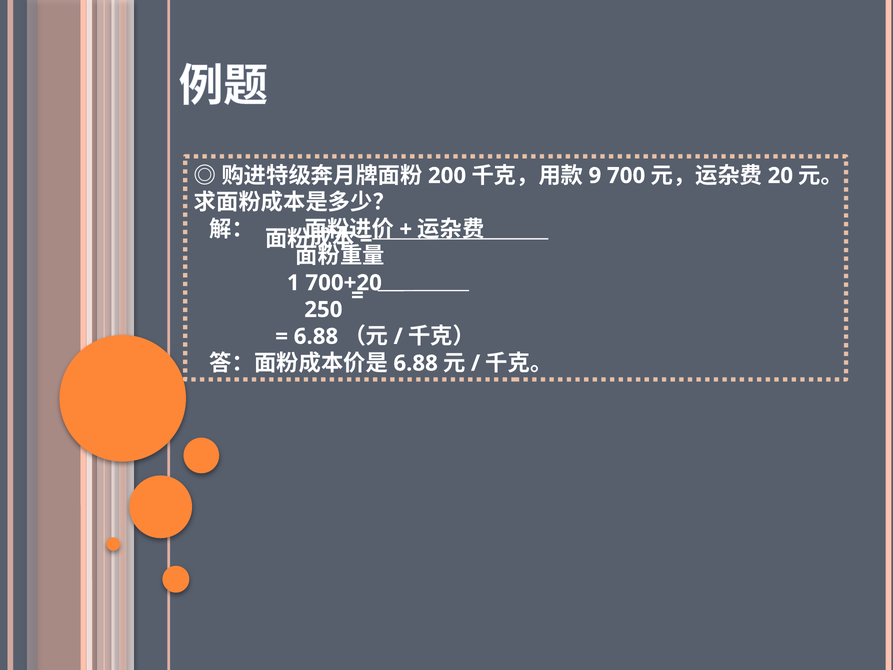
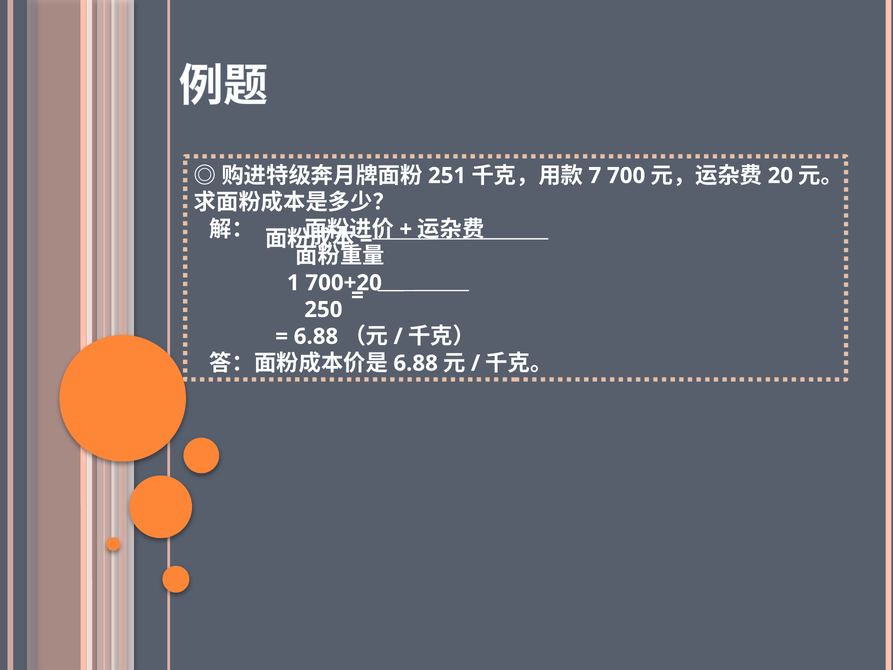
200: 200 -> 251 (447, 176)
9: 9 -> 7 (595, 176)
